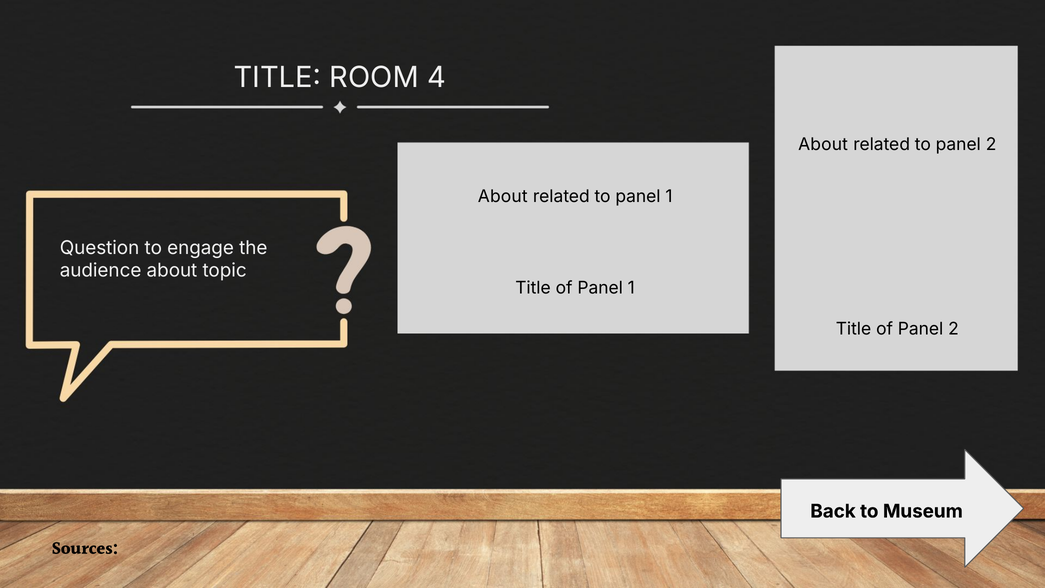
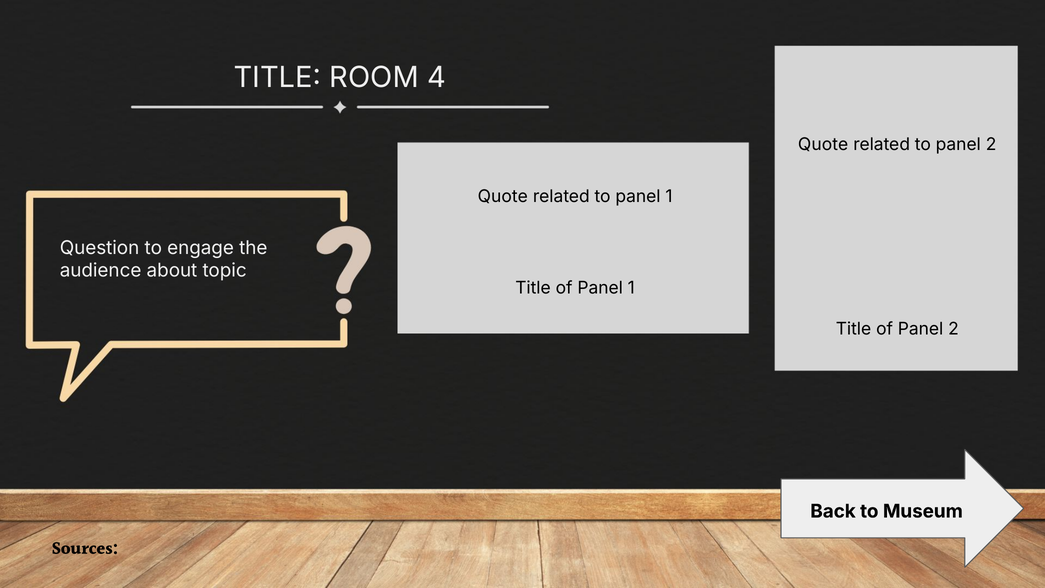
About: About -> Quote (823, 145)
About: About -> Quote (503, 196)
